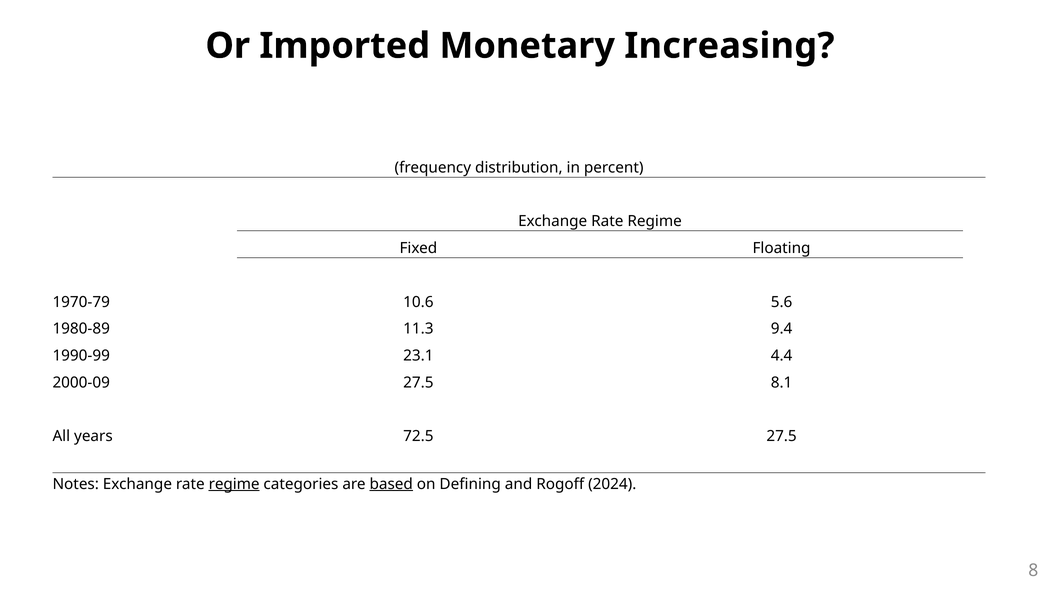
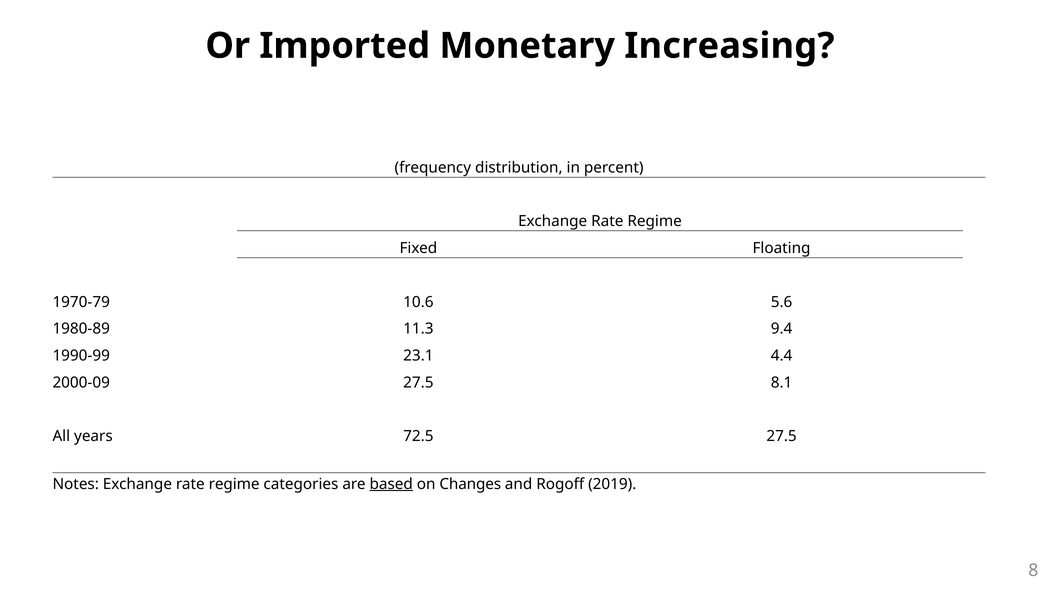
regime underline: present -> none (234, 484)
Defining: Defining -> Changes (470, 484)
2024: 2024 -> 2019 (612, 484)
